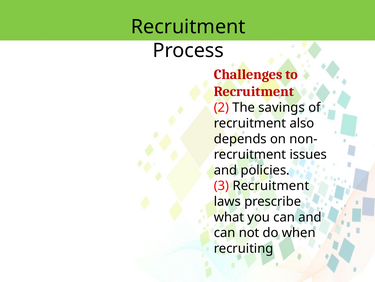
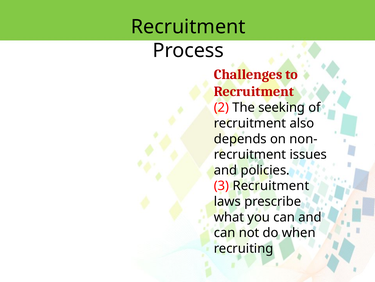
savings: savings -> seeking (282, 107)
